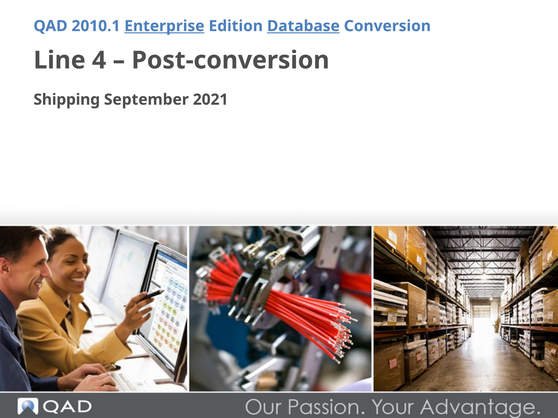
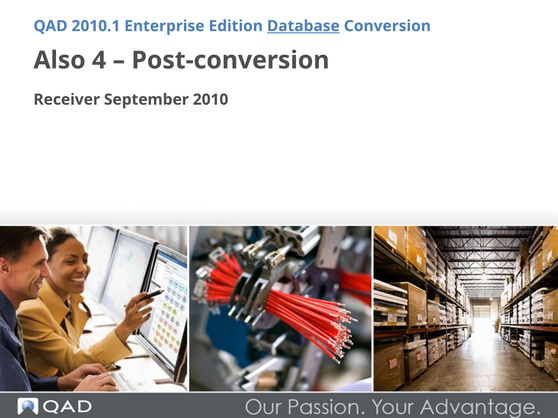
Enterprise underline: present -> none (164, 26)
Line: Line -> Also (60, 60)
Shipping: Shipping -> Receiver (67, 100)
2021: 2021 -> 2010 (211, 100)
